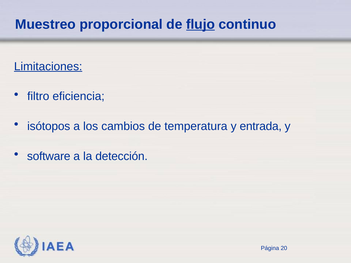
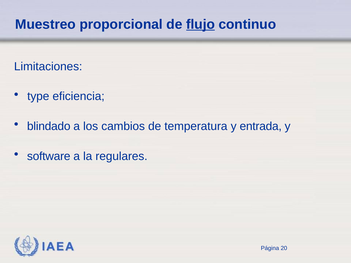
Limitaciones underline: present -> none (48, 67)
filtro: filtro -> type (38, 96)
isótopos: isótopos -> blindado (49, 126)
detección: detección -> regulares (121, 156)
